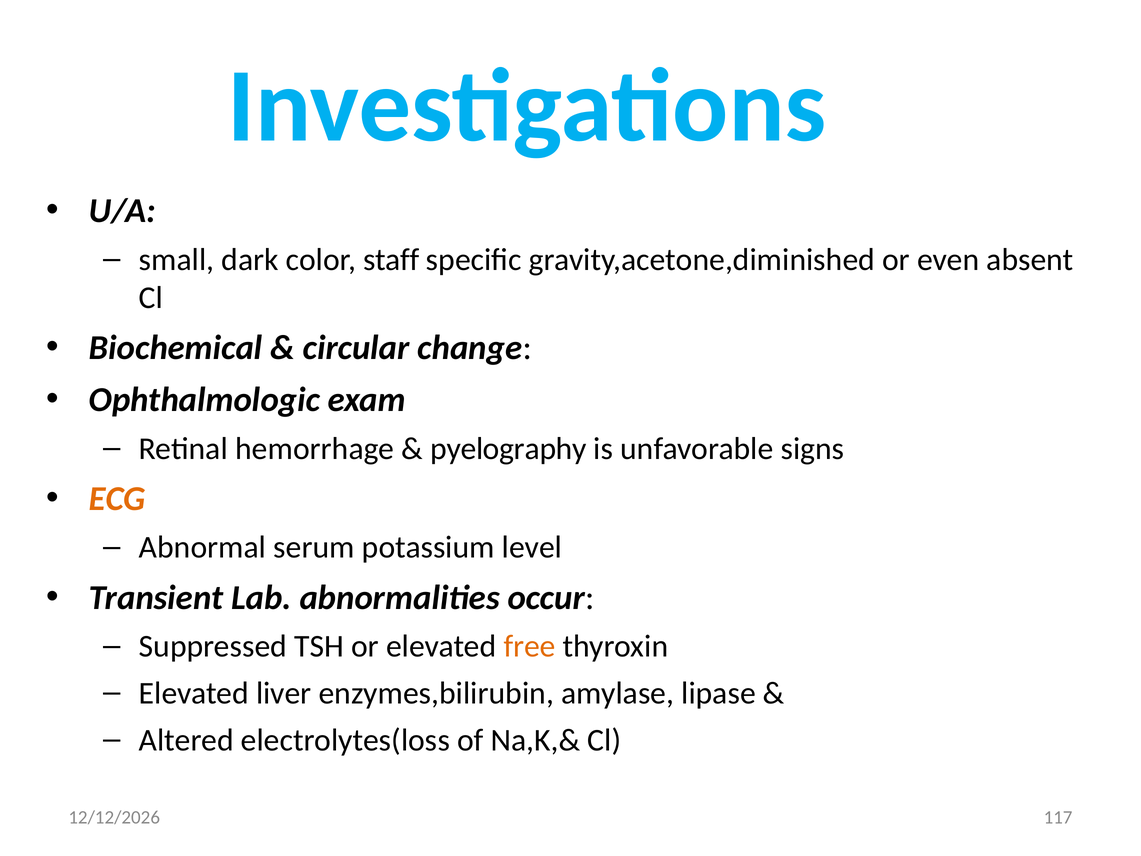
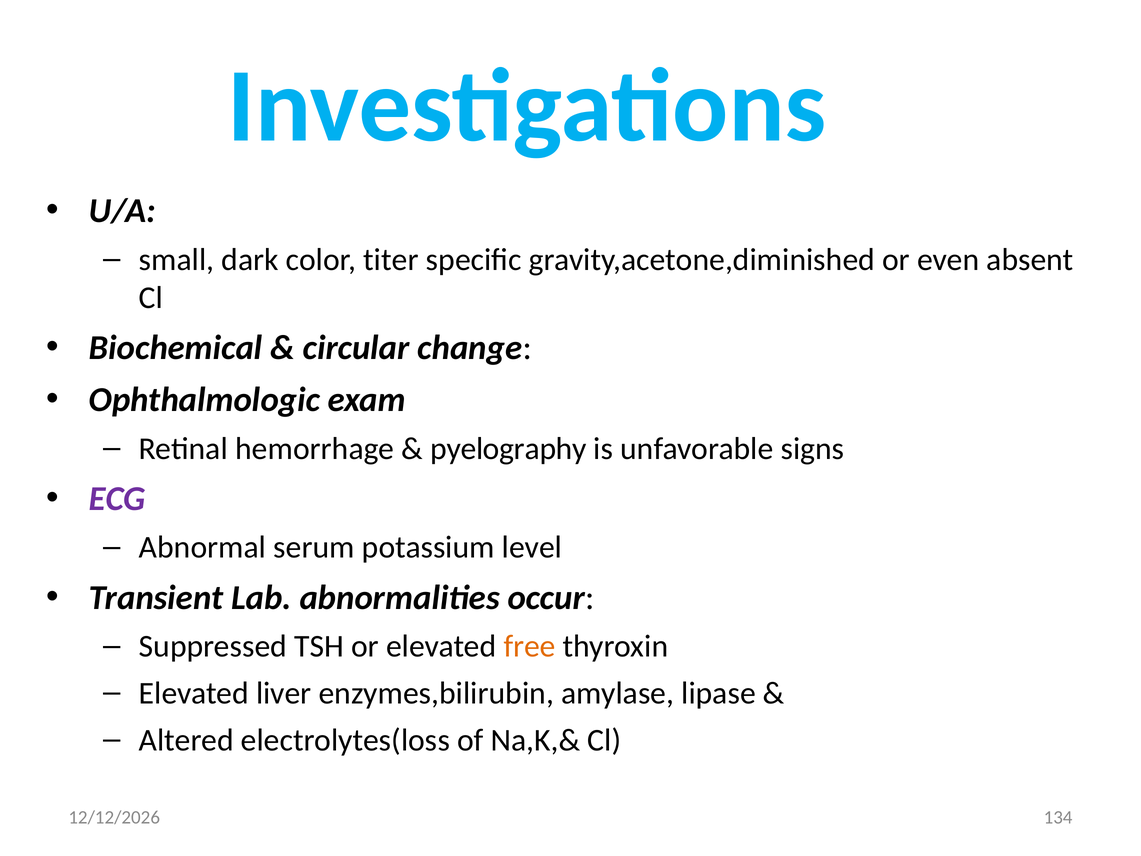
staff: staff -> titer (391, 260)
ECG colour: orange -> purple (117, 499)
117: 117 -> 134 (1058, 817)
